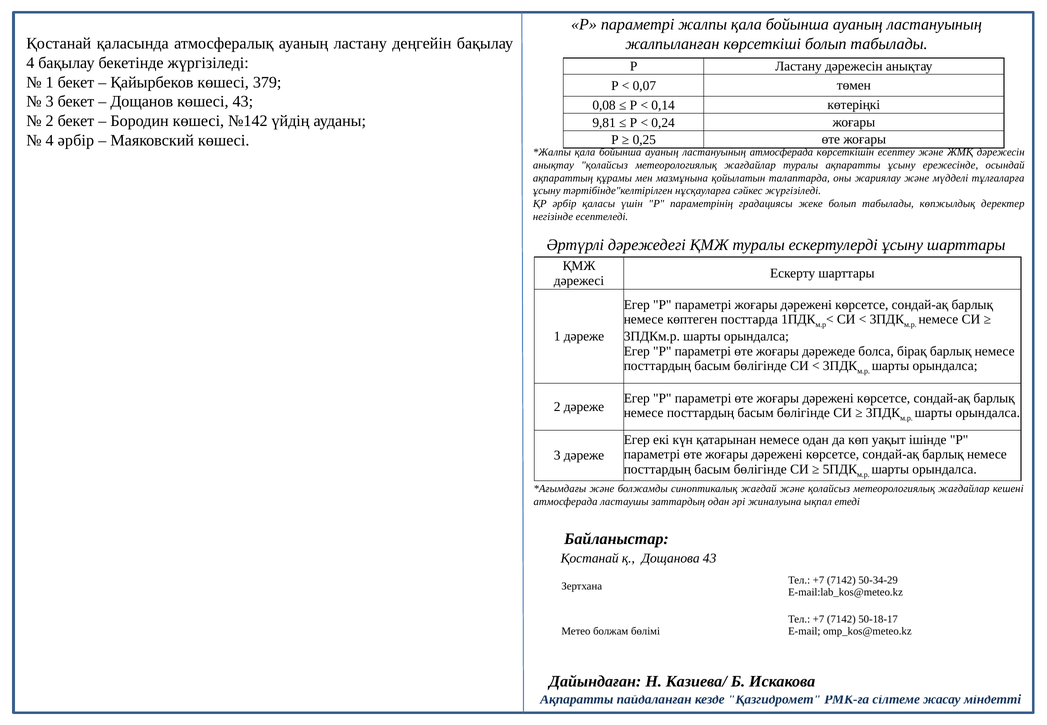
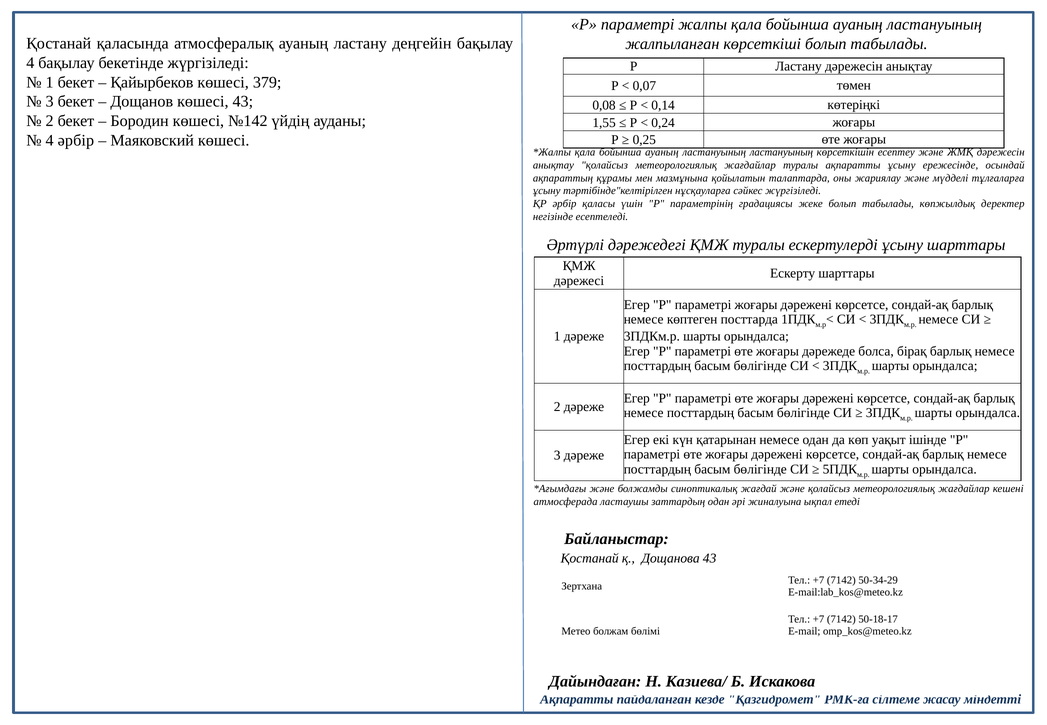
9,81: 9,81 -> 1,55 (604, 123)
ластануының атмосферада: атмосферада -> ластануының (781, 152)
